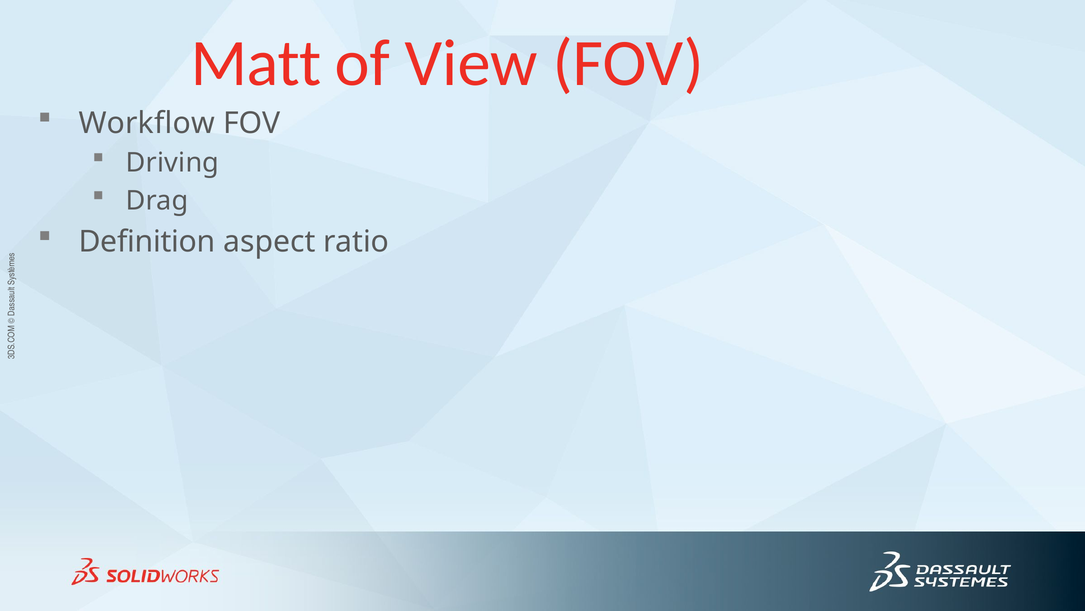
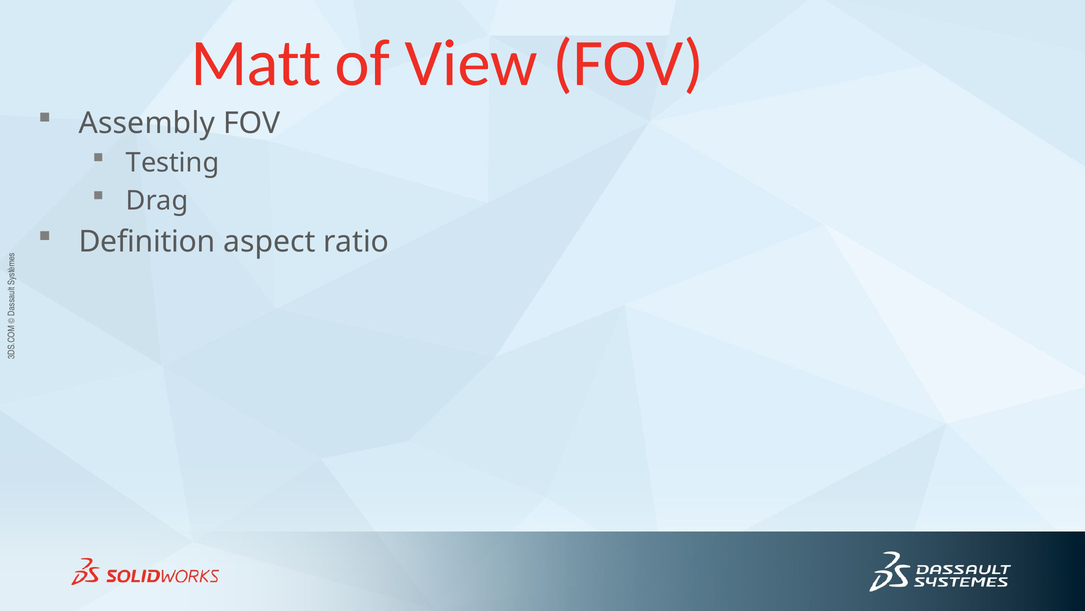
Workflow: Workflow -> Assembly (147, 123)
Driving: Driving -> Testing (173, 163)
